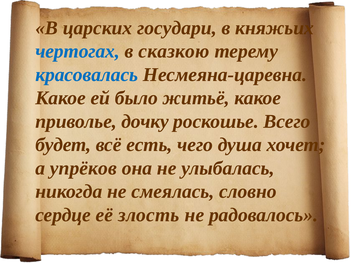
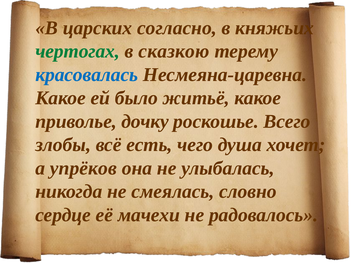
государи: государи -> согласно (177, 28)
чертогах colour: blue -> green (78, 51)
будет: будет -> злобы (63, 145)
злость: злость -> мачехи (149, 215)
